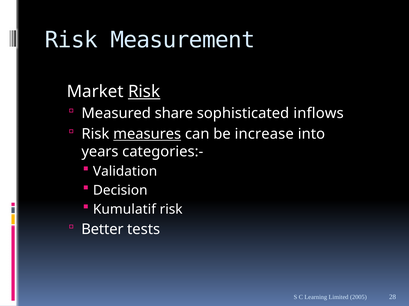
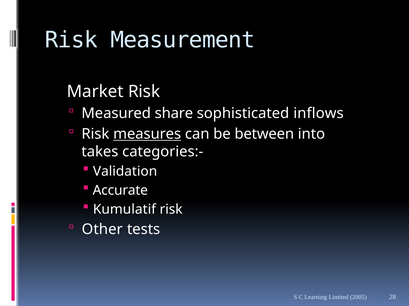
Risk underline: present -> none (144, 92)
increase: increase -> between (264, 134)
years: years -> takes (100, 152)
Decision: Decision -> Accurate (120, 191)
Better: Better -> Other (102, 230)
